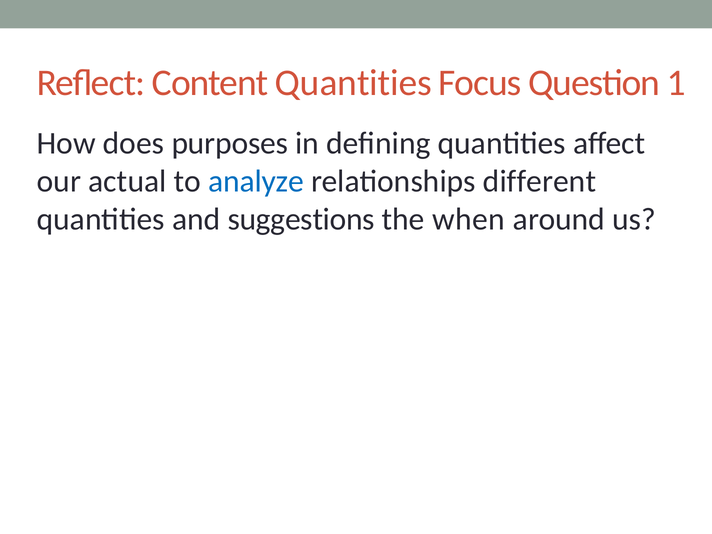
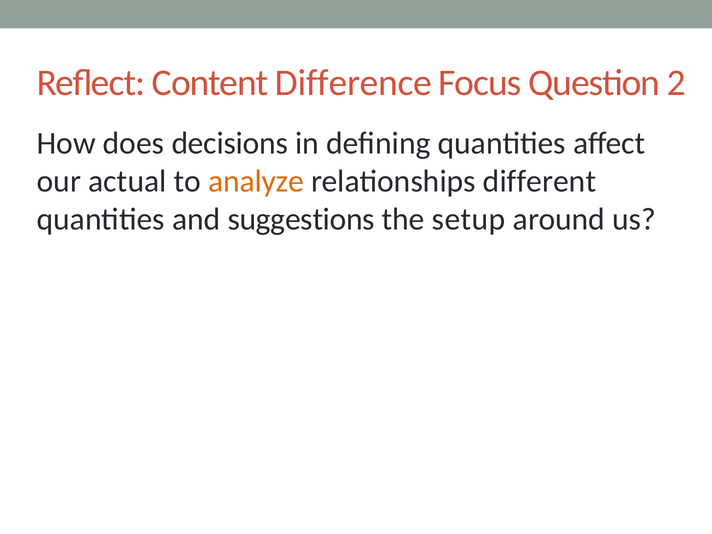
Content Quantities: Quantities -> Difference (353, 83)
1: 1 -> 2 (676, 83)
purposes: purposes -> decisions (230, 143)
analyze colour: blue -> orange (256, 181)
when: when -> setup (469, 219)
